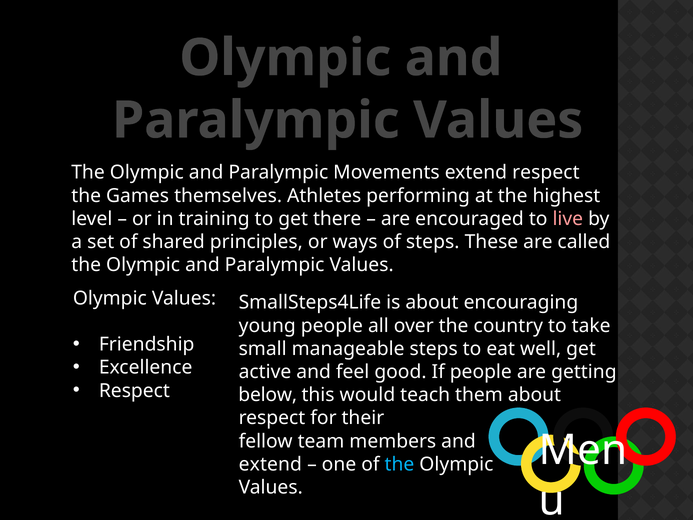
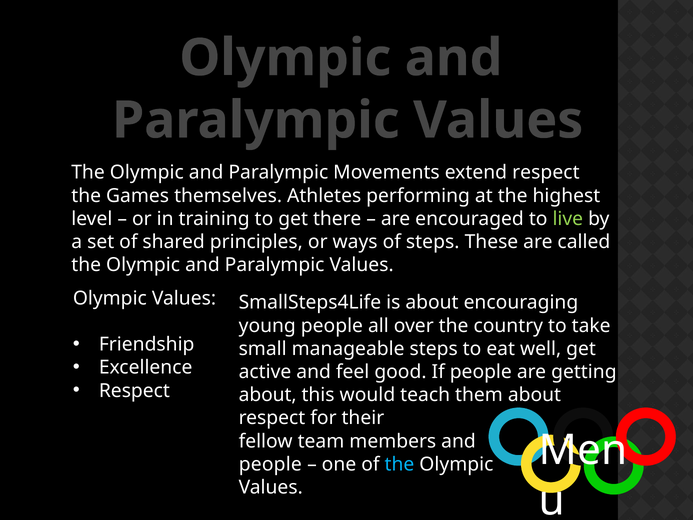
live colour: pink -> light green (568, 219)
below: below -> about (268, 395)
extend: extend -> people (270, 464)
